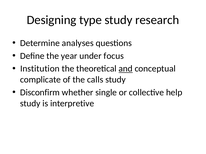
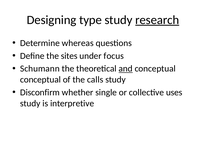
research underline: none -> present (157, 20)
analyses: analyses -> whereas (78, 43)
year: year -> sites (69, 56)
Institution: Institution -> Schumann (40, 69)
complicate: complicate -> conceptual (40, 80)
help: help -> uses (174, 93)
